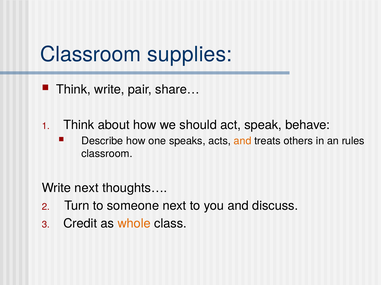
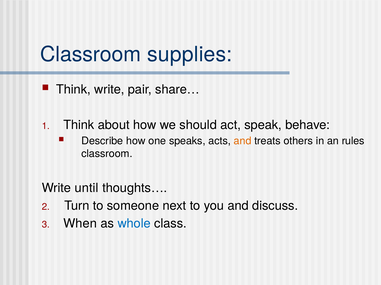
Write next: next -> until (87, 188)
Credit: Credit -> When (80, 224)
whole colour: orange -> blue (134, 224)
